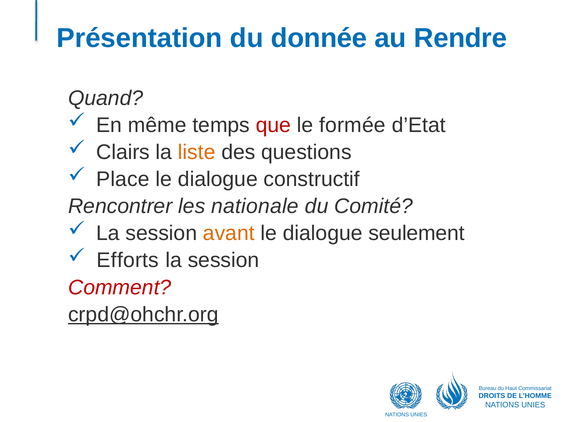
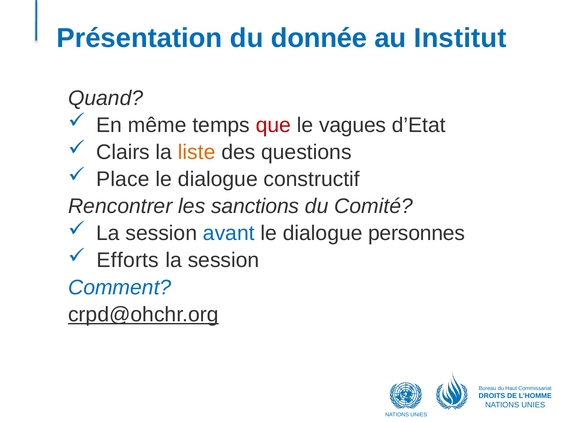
Rendre: Rendre -> Institut (460, 38)
formée: formée -> vagues (353, 125)
nationale: nationale -> sanctions (255, 206)
avant colour: orange -> blue (229, 233)
seulement: seulement -> personnes (417, 233)
Comment colour: red -> blue (120, 288)
